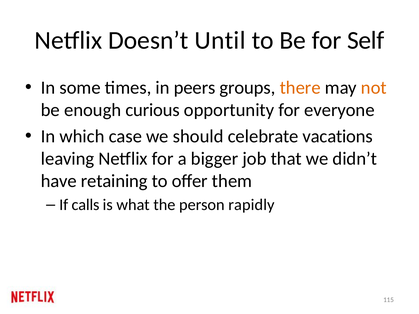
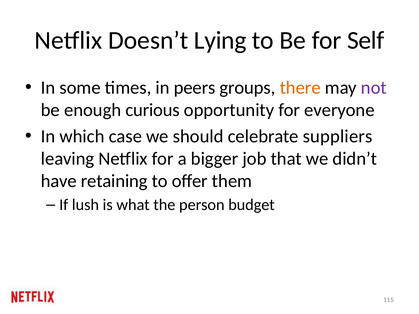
Until: Until -> Lying (220, 41)
not colour: orange -> purple (374, 88)
vacations: vacations -> suppliers (338, 136)
calls: calls -> lush (85, 205)
rapidly: rapidly -> budget (251, 205)
